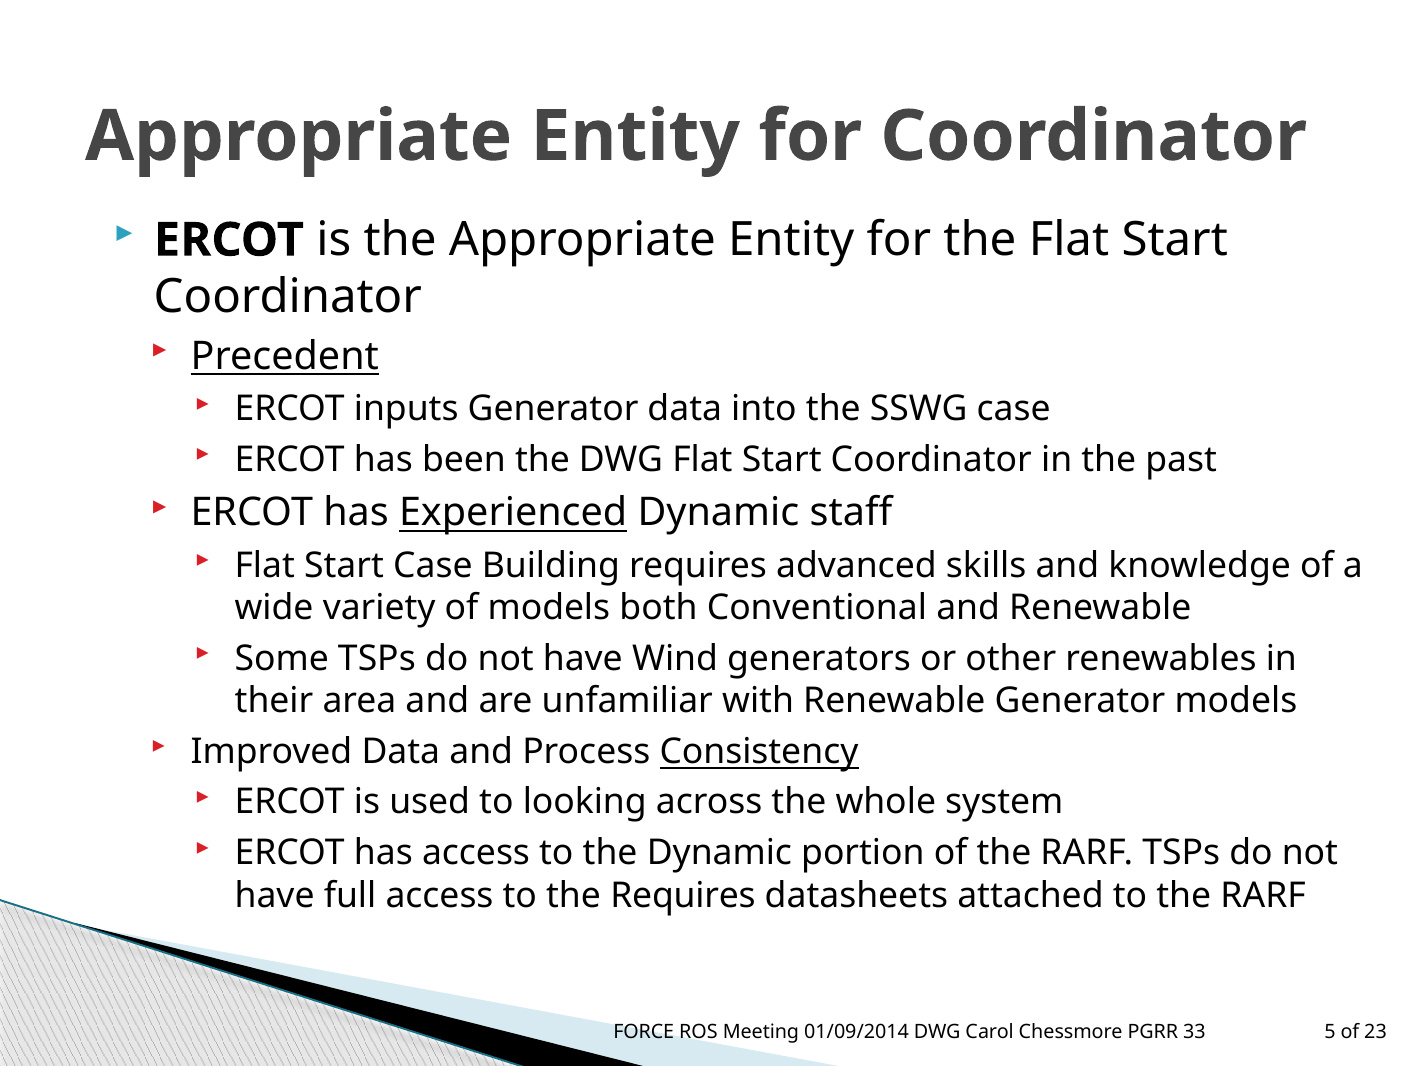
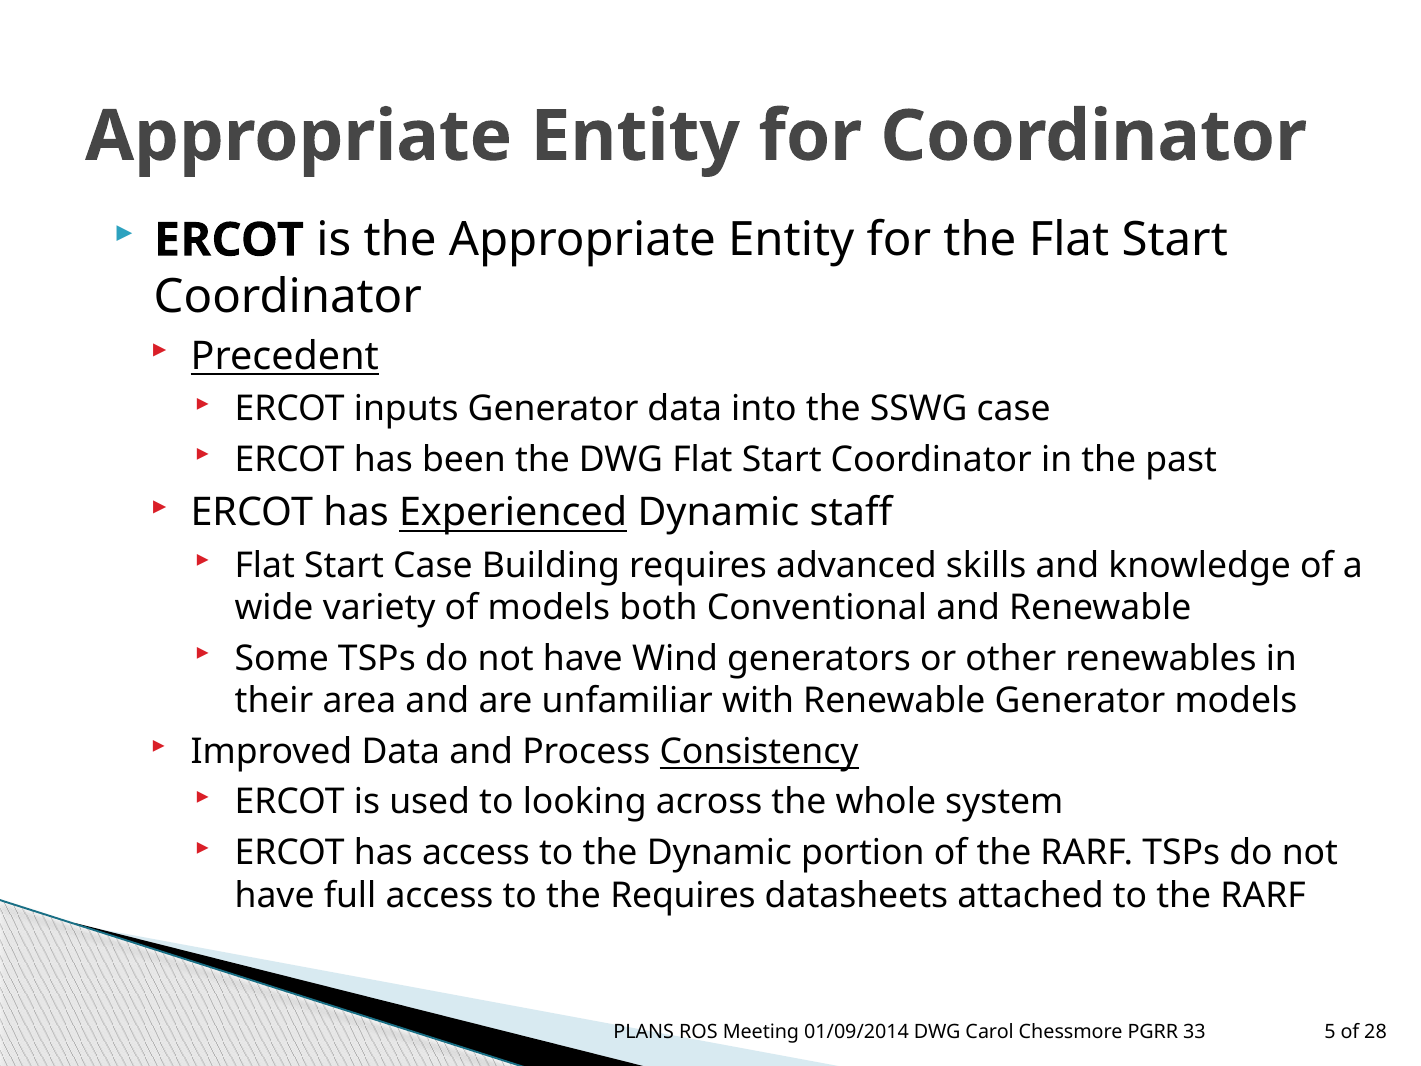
FORCE: FORCE -> PLANS (644, 1032)
23: 23 -> 28 (1376, 1032)
